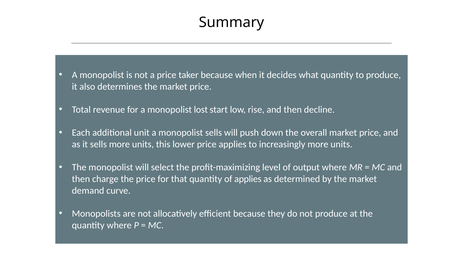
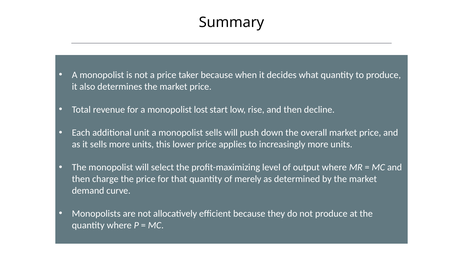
of applies: applies -> merely (248, 179)
